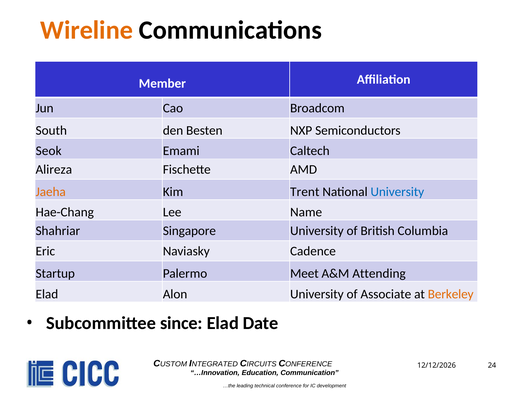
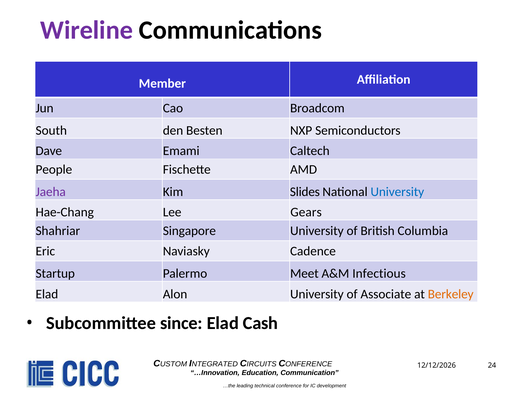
Wireline colour: orange -> purple (87, 30)
Seok: Seok -> Dave (49, 151)
Alireza: Alireza -> People (54, 170)
Jaeha colour: orange -> purple (51, 192)
Trent: Trent -> Slides (305, 192)
Name: Name -> Gears (306, 213)
Attending: Attending -> Infectious (379, 274)
Date: Date -> Cash (260, 323)
